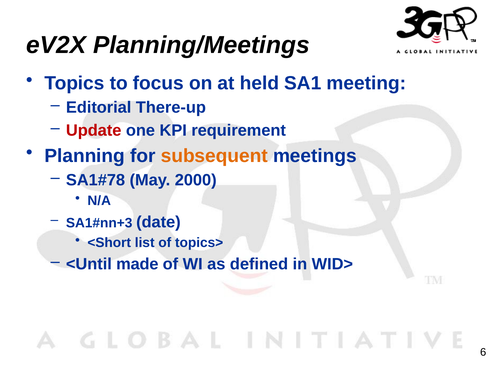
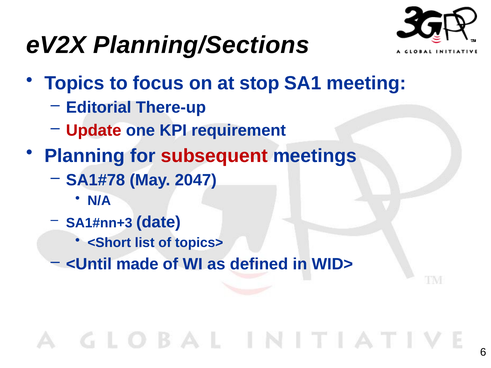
Planning/Meetings: Planning/Meetings -> Planning/Sections (201, 45)
held: held -> stop (260, 83)
subsequent colour: orange -> red (214, 156)
2000: 2000 -> 2047 (196, 180)
